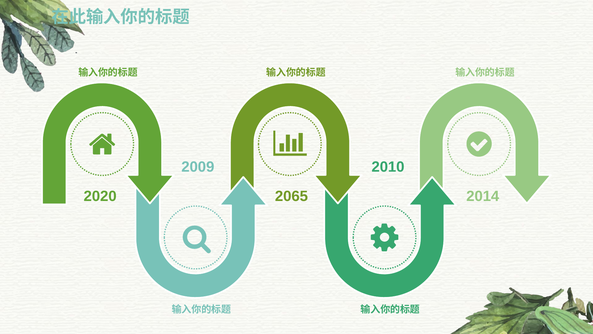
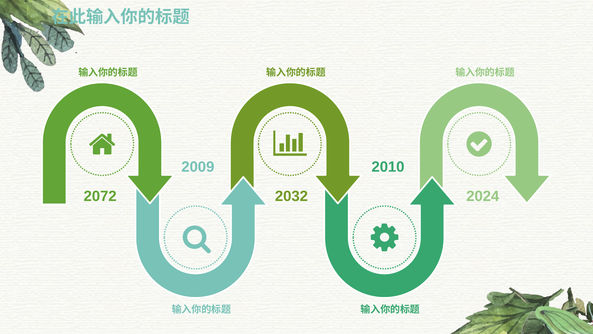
2020: 2020 -> 2072 (100, 196)
2065: 2065 -> 2032 (291, 196)
2014: 2014 -> 2024 (483, 196)
